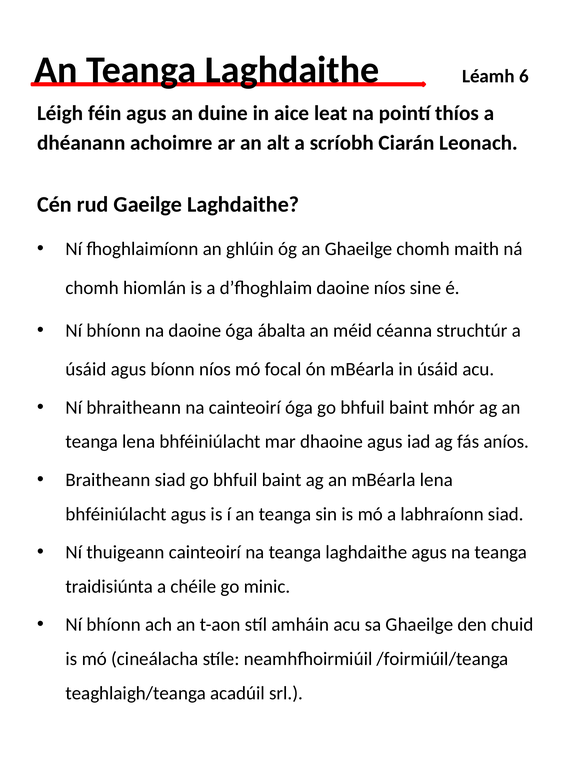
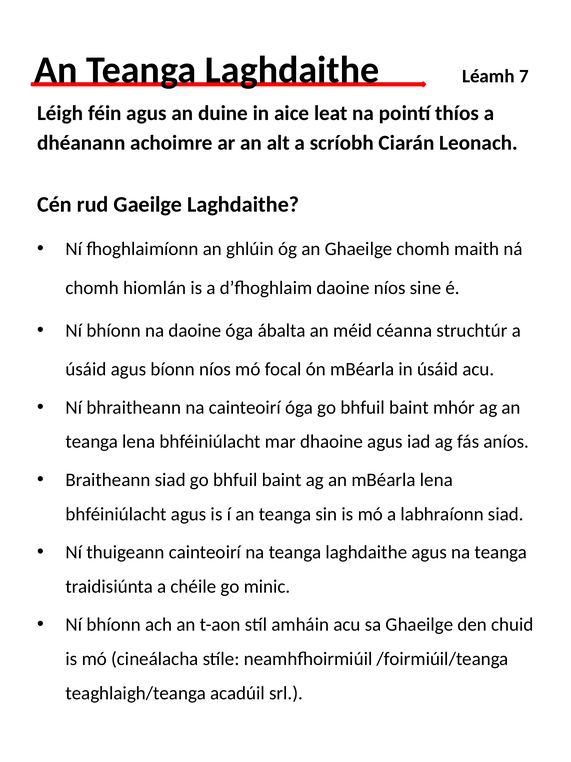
6: 6 -> 7 (524, 76)
